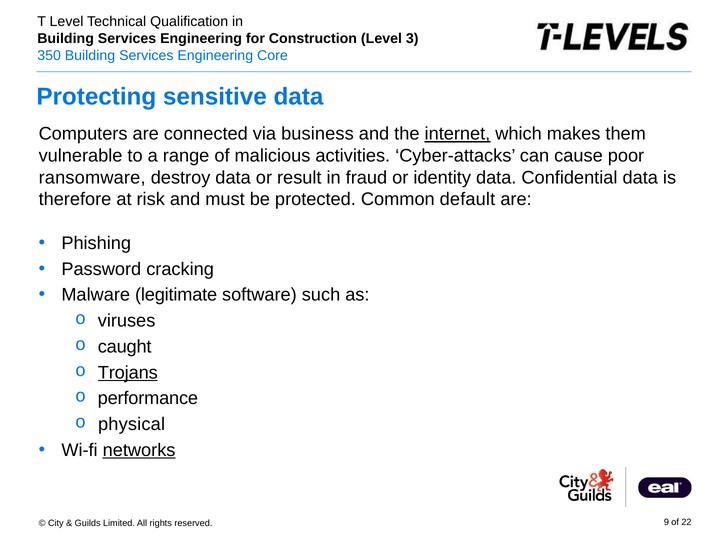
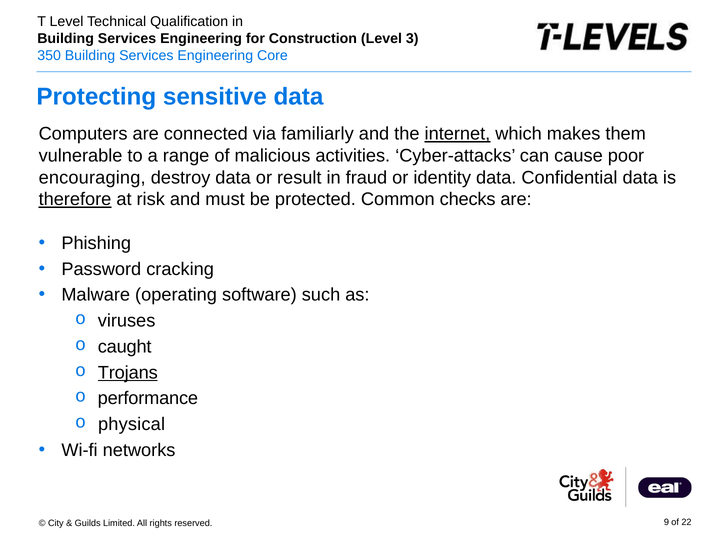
business: business -> familiarly (317, 134)
ransomware: ransomware -> encouraging (92, 178)
therefore underline: none -> present (75, 199)
default: default -> checks (468, 199)
legitimate: legitimate -> operating (176, 295)
networks underline: present -> none (139, 450)
